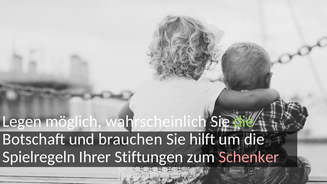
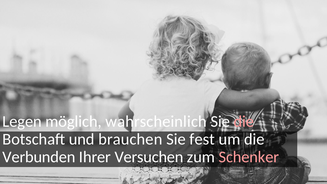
die colour: light green -> pink (244, 122)
hilft: hilft -> fest (202, 139)
Spielregeln: Spielregeln -> Verbunden (39, 157)
Stiftungen: Stiftungen -> Versuchen (149, 157)
